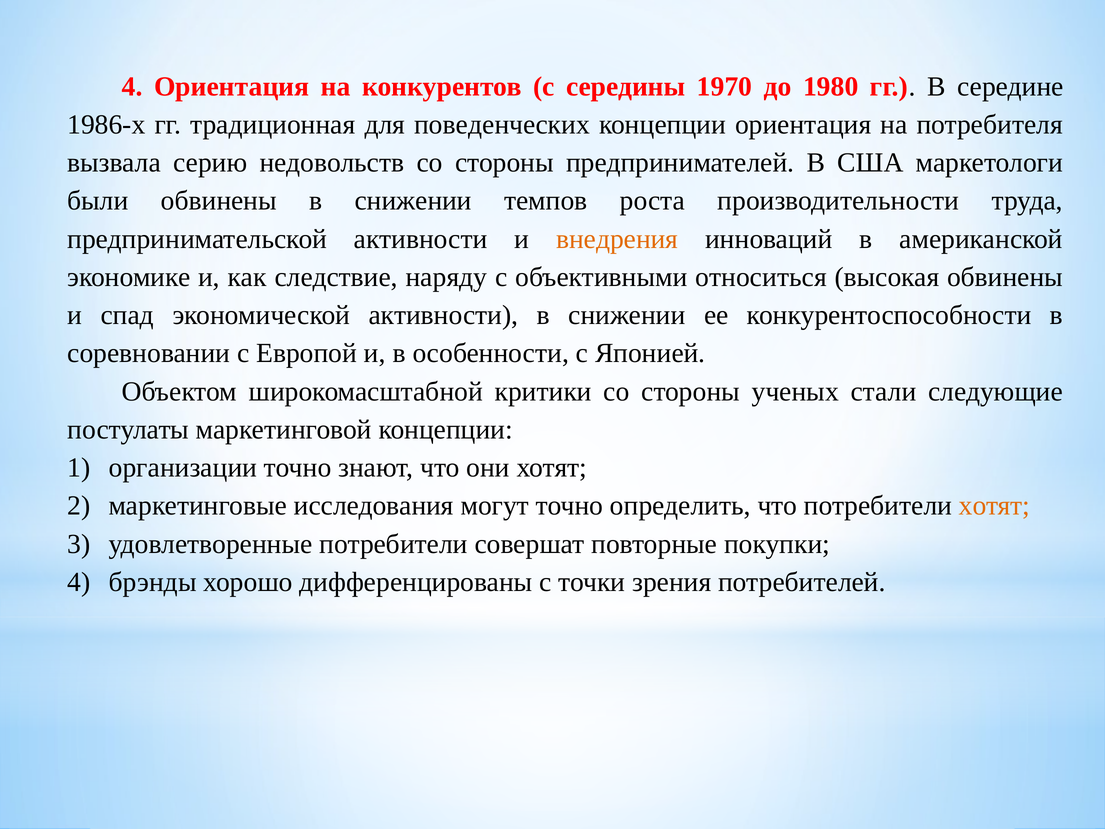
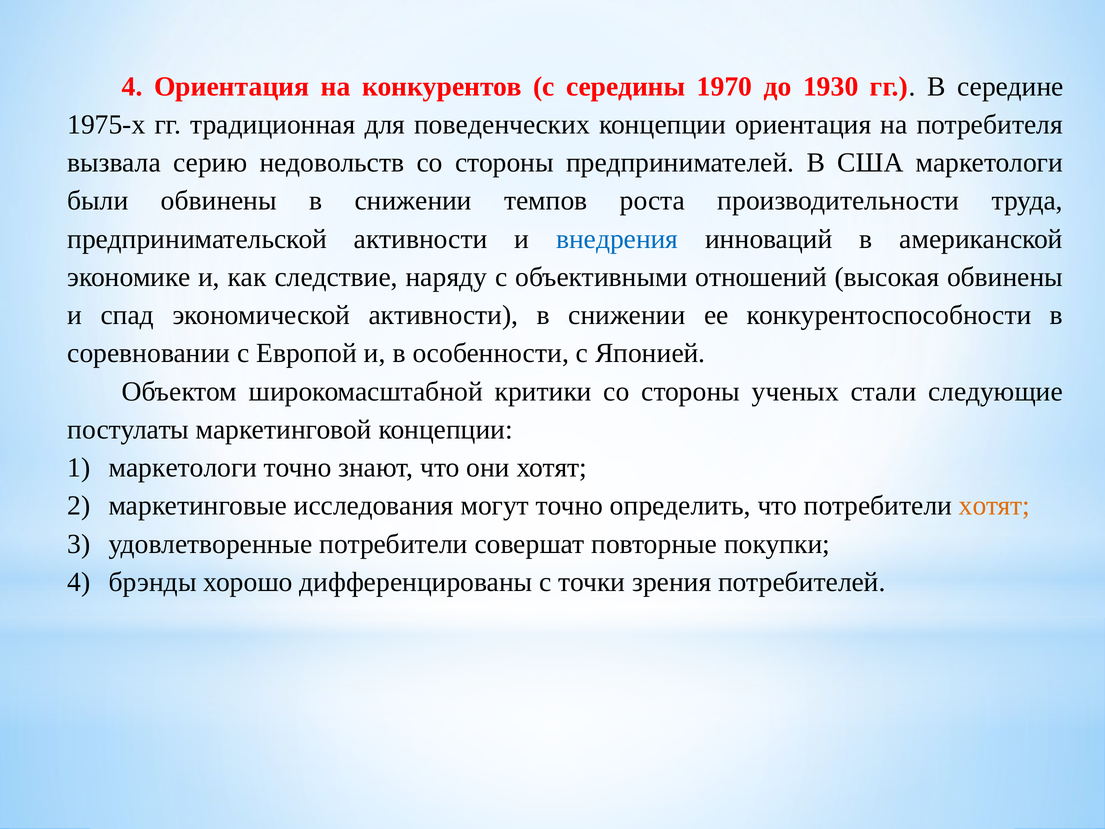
1980: 1980 -> 1930 (831, 86)
1986-х: 1986-х -> 1975-х (106, 125)
внедрения colour: orange -> blue (617, 239)
относиться: относиться -> отношений (761, 277)
организации: организации -> маркетологи (183, 468)
